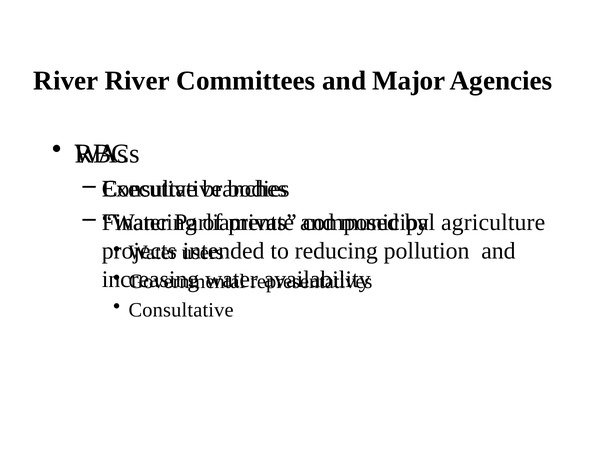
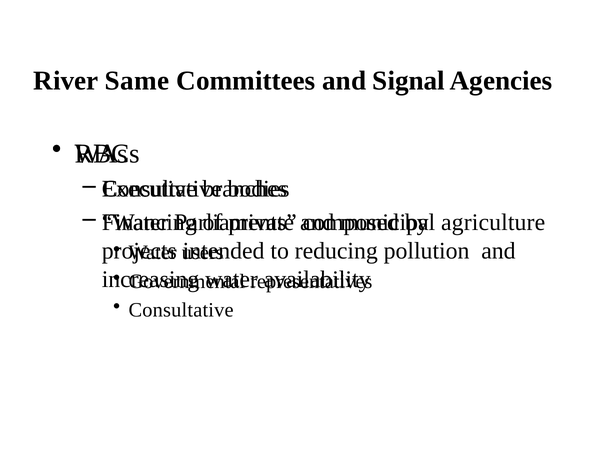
River River: River -> Same (137, 81)
Major: Major -> Signal (409, 81)
